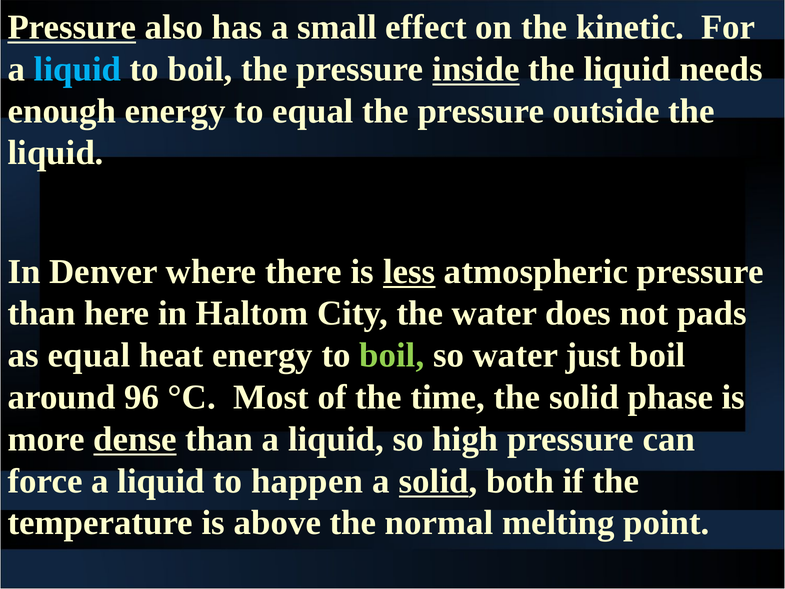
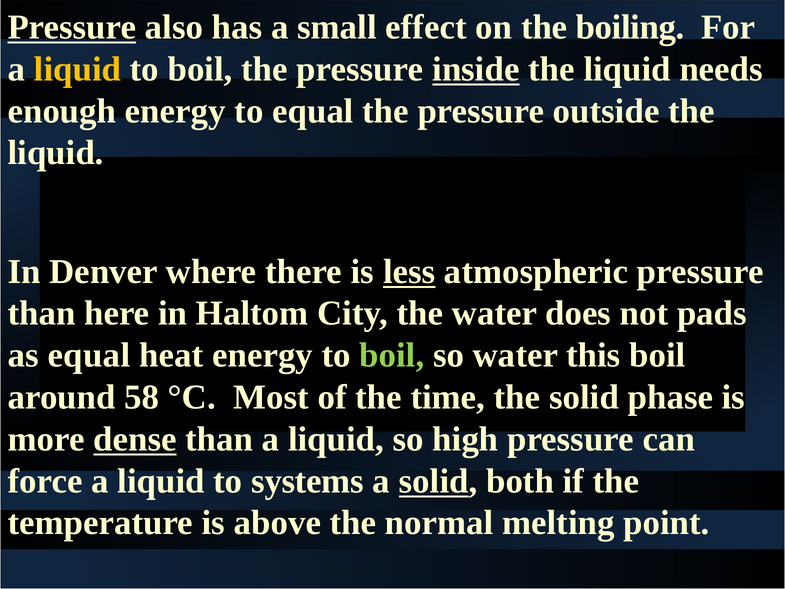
kinetic: kinetic -> boiling (630, 27)
liquid colour: light blue -> yellow (77, 69)
just: just -> this (593, 355)
96: 96 -> 58 (142, 397)
happen: happen -> systems (308, 481)
